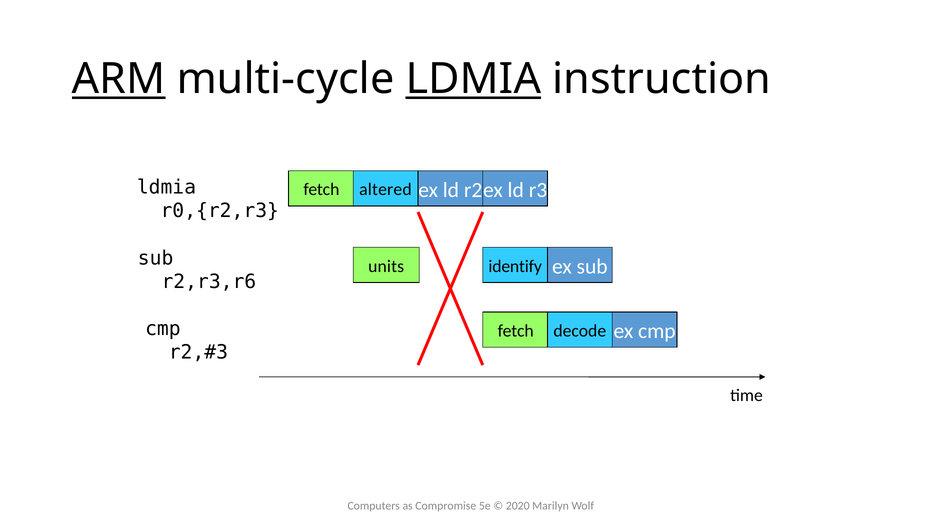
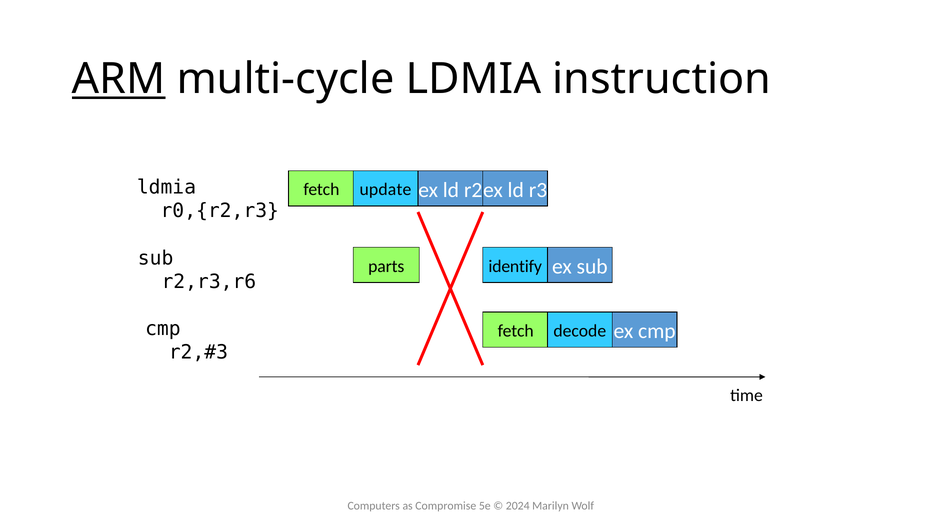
LDMIA underline: present -> none (473, 79)
altered: altered -> update (385, 190)
units: units -> parts (386, 266)
2020: 2020 -> 2024 (518, 506)
